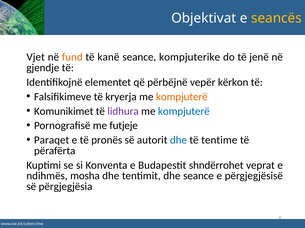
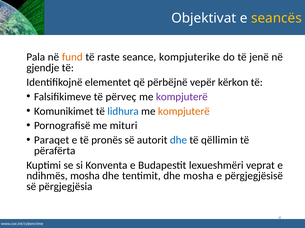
Vjet: Vjet -> Pala (36, 57)
kanë: kanë -> raste (109, 57)
kryerja: kryerja -> përveç (121, 97)
kompjuterë colour: orange -> purple (182, 97)
lidhura colour: purple -> blue (123, 112)
kompjuterë colour: blue -> orange (184, 112)
futjeje: futjeje -> mituri (124, 126)
tentime: tentime -> qëllimin (219, 141)
shndërrohet: shndërrohet -> lexueshmëri (216, 166)
dhe seance: seance -> mosha (198, 176)
